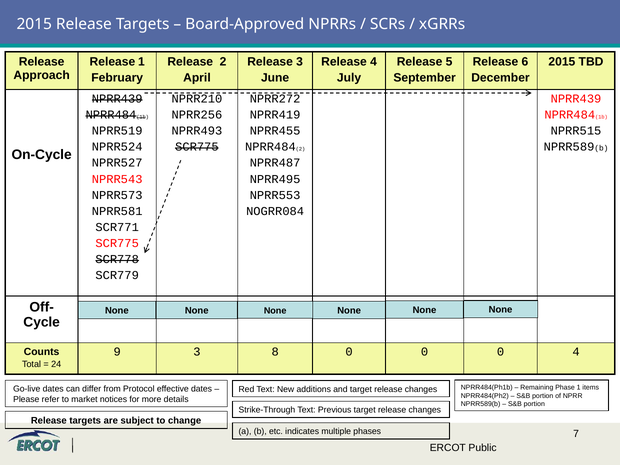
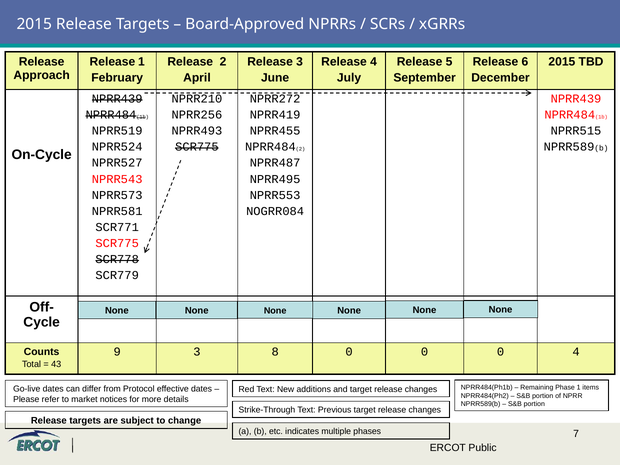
24: 24 -> 43 (56, 364)
